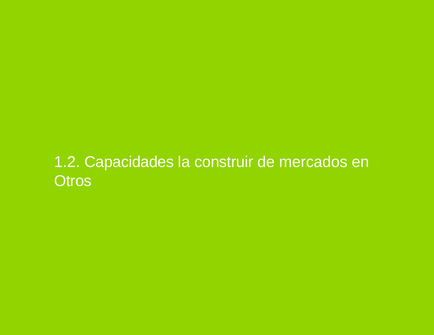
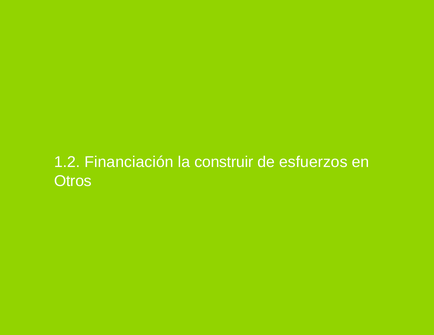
Capacidades: Capacidades -> Financiación (129, 162)
mercados: mercados -> esfuerzos (313, 162)
